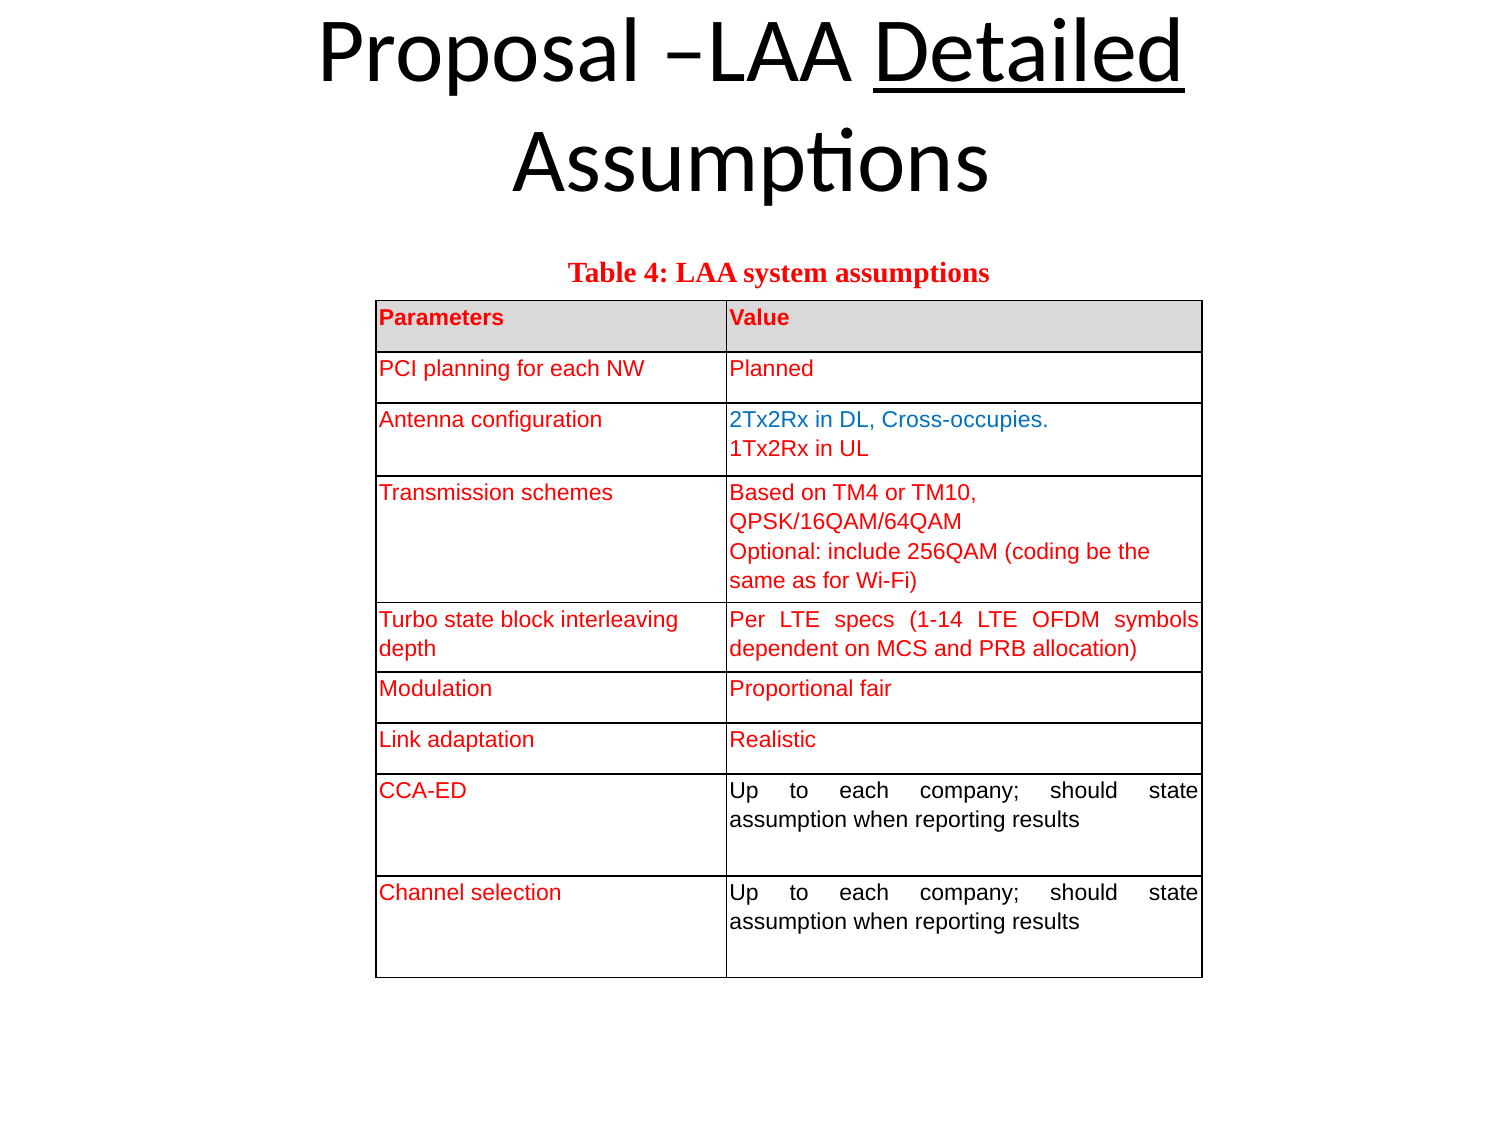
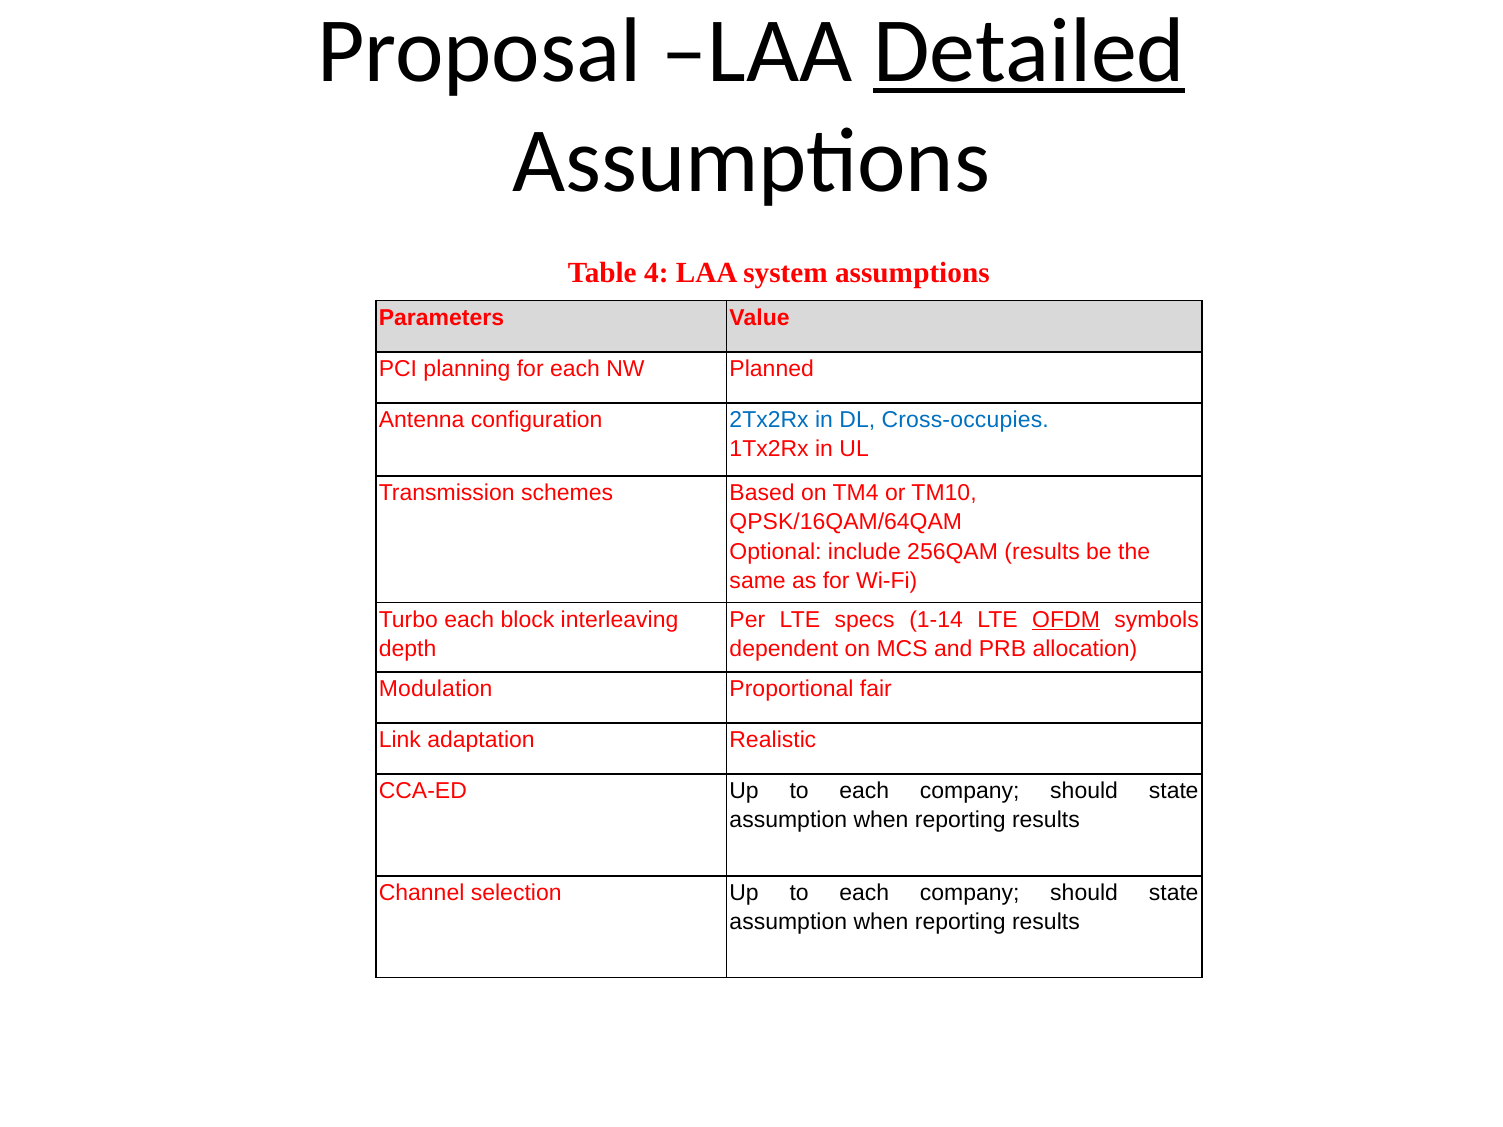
256QAM coding: coding -> results (1042, 552)
Turbo state: state -> each (469, 620)
OFDM underline: none -> present (1066, 620)
